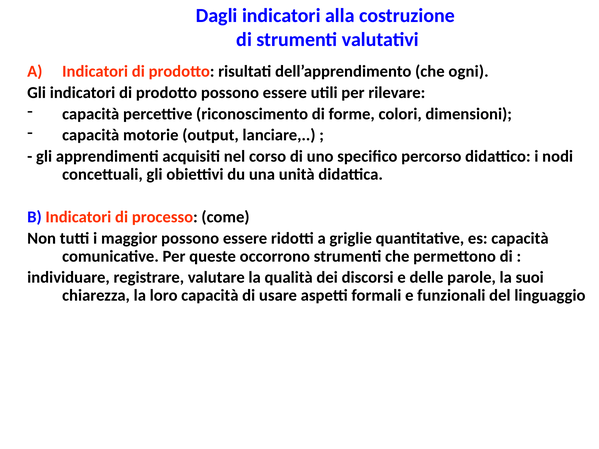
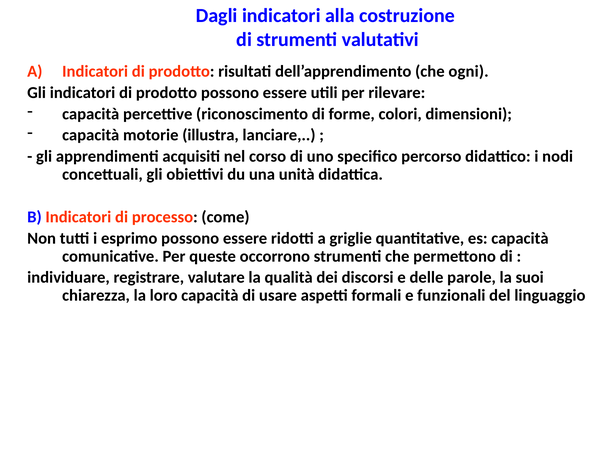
output: output -> illustra (210, 135)
maggior: maggior -> esprimo (129, 238)
